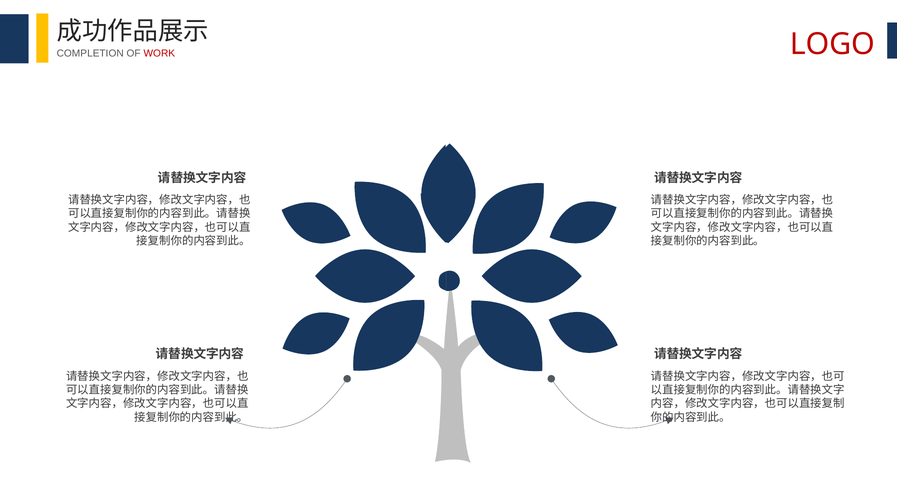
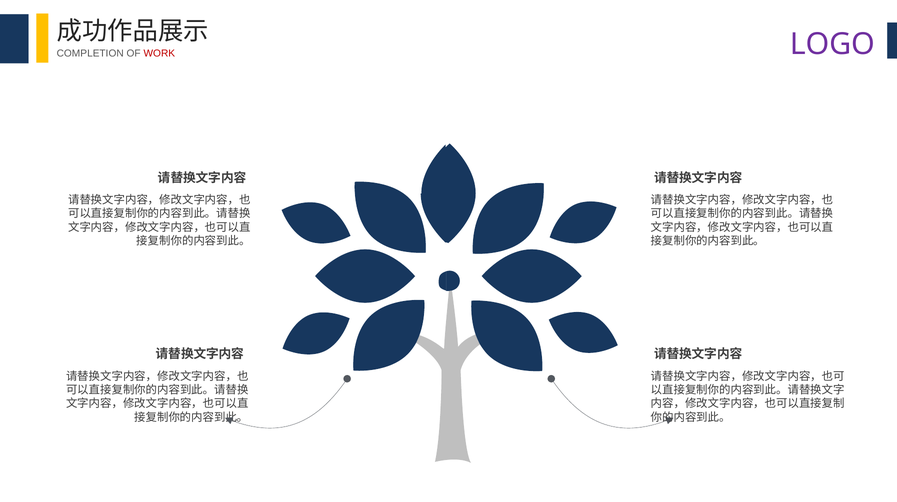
LOGO colour: red -> purple (832, 44)
